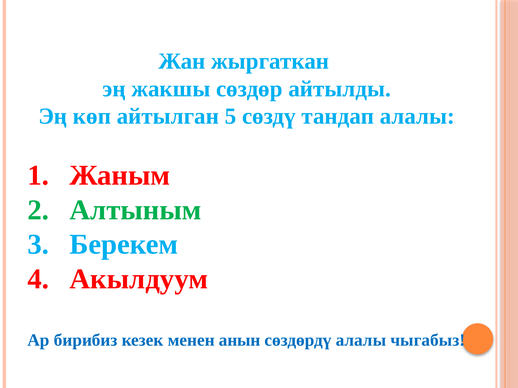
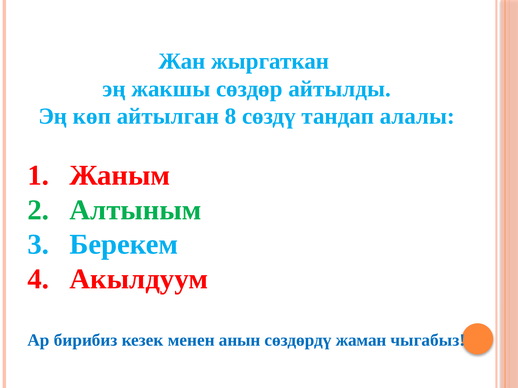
5: 5 -> 8 (231, 117)
сөздөрдү алалы: алалы -> жаман (361, 341)
